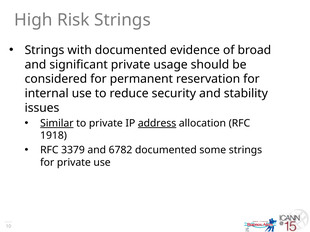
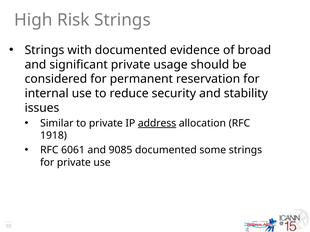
Similar underline: present -> none (57, 123)
3379: 3379 -> 6061 (73, 150)
6782: 6782 -> 9085 (121, 150)
